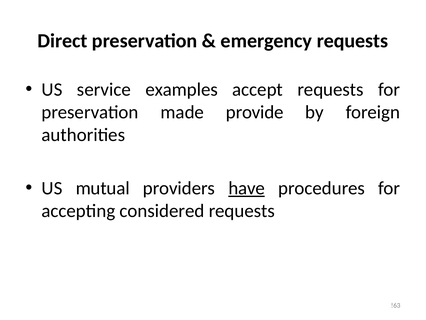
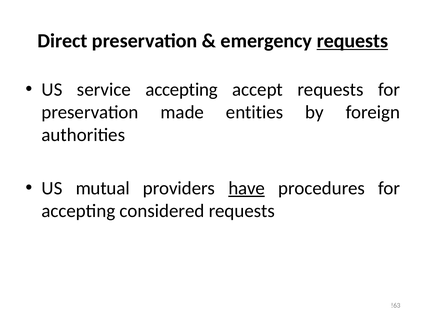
requests underline: none -> present (352, 41)
service examples: examples -> accepting (182, 89)
provide: provide -> entities (255, 112)
